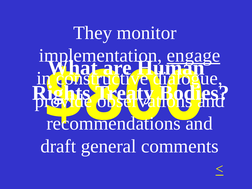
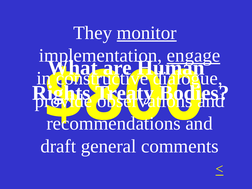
monitor underline: none -> present (147, 33)
